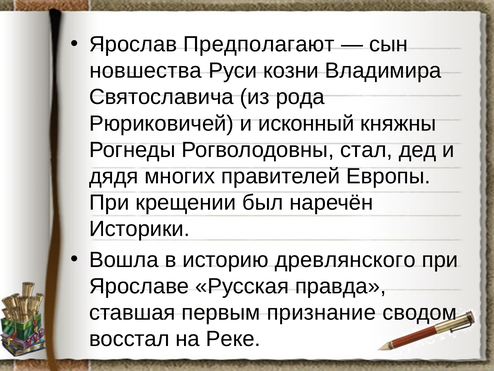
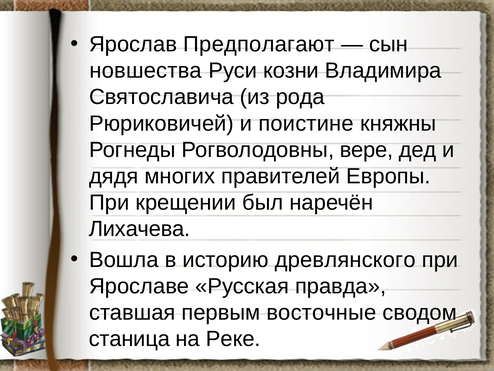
исконный: исконный -> поистине (306, 123)
стал: стал -> вере (367, 150)
Историки: Историки -> Лихачева (140, 229)
признание: признание -> восточные (321, 312)
восстал: восстал -> станица (129, 338)
